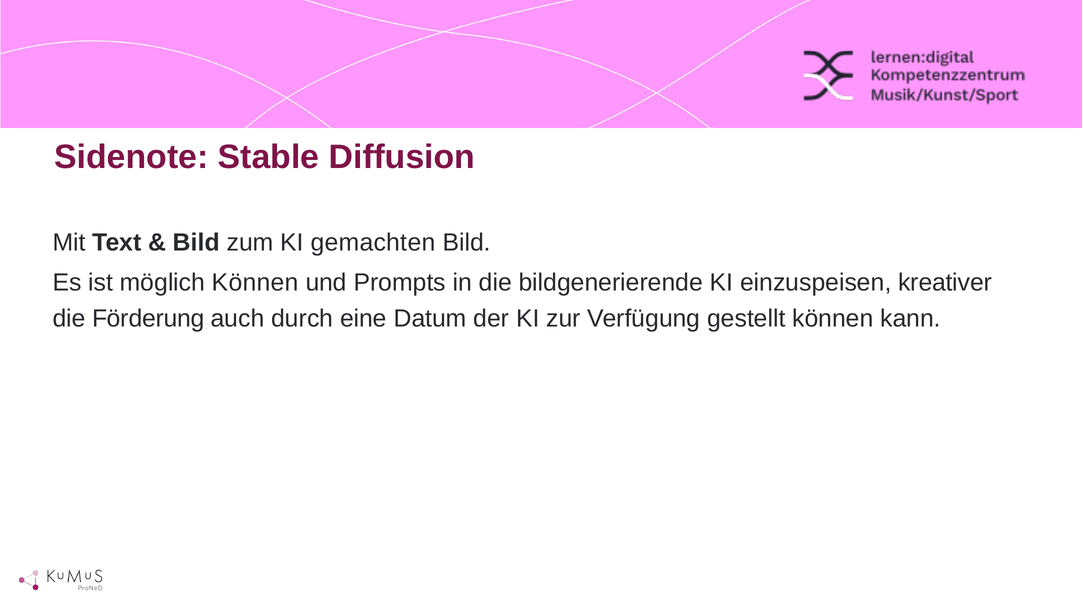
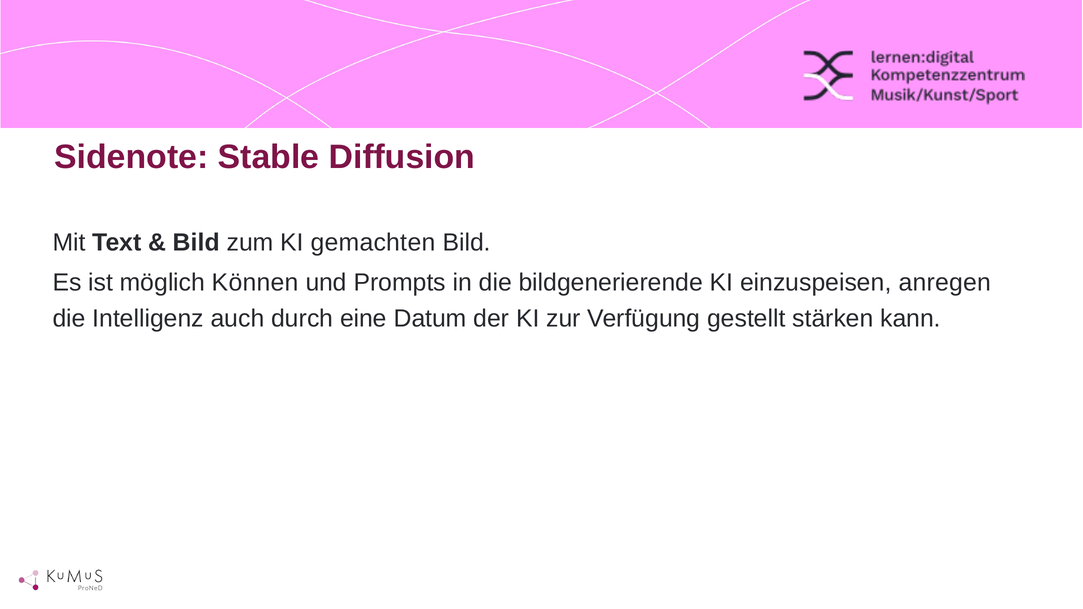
kreativer: kreativer -> anregen (945, 283)
Förderung: Förderung -> Intelligenz (148, 318)
gestellt können: können -> stärken (833, 318)
